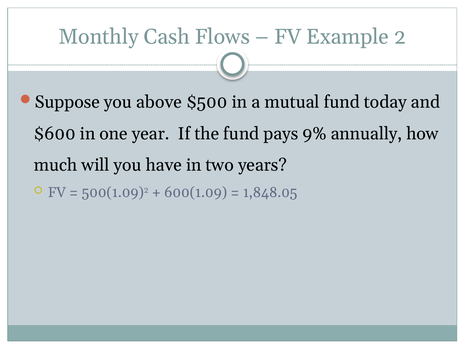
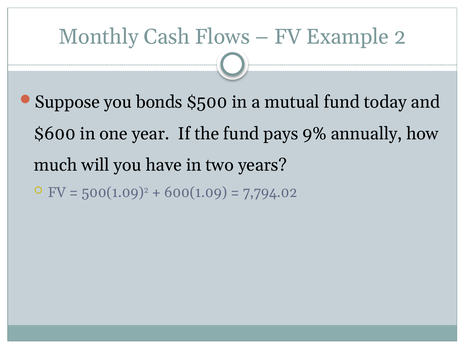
above: above -> bonds (159, 102)
1,848.05: 1,848.05 -> 7,794.02 (270, 192)
